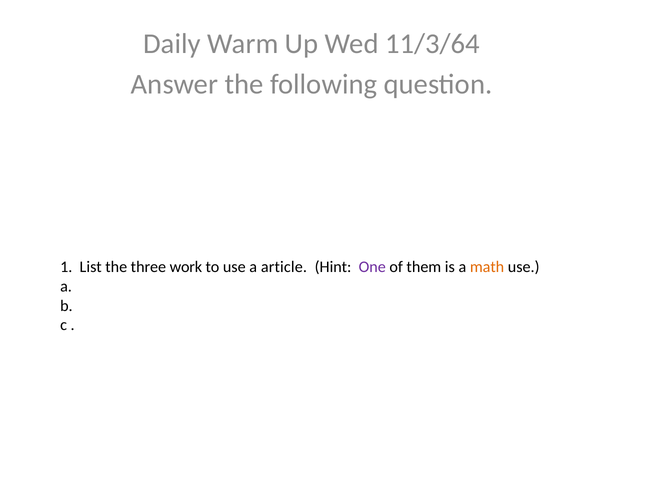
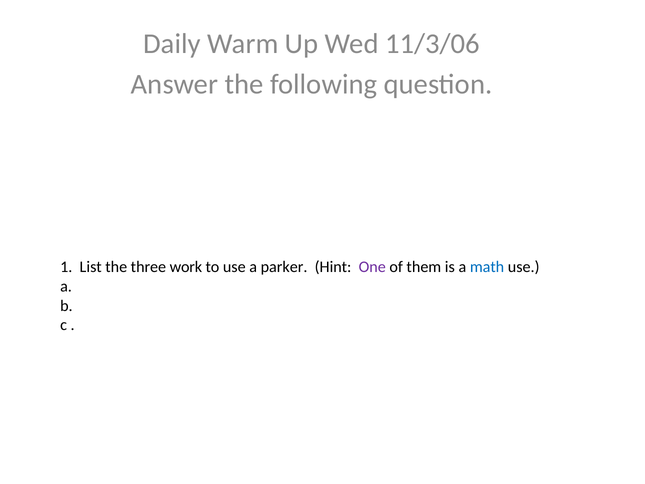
11/3/64: 11/3/64 -> 11/3/06 (433, 44)
article: article -> parker (284, 267)
math colour: orange -> blue (487, 267)
